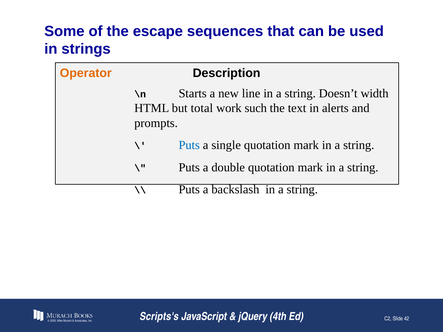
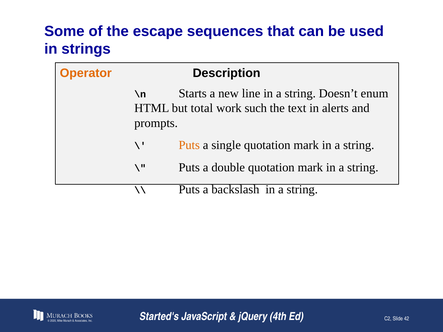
width: width -> enum (375, 94)
Puts colour: blue -> orange (189, 145)
Scripts's: Scripts's -> Started's (159, 317)
